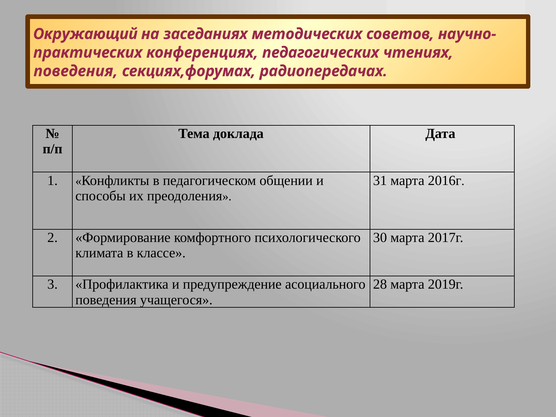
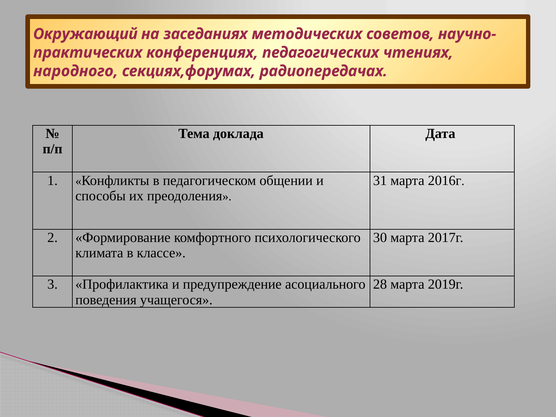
поведения: поведения -> народного (76, 71)
